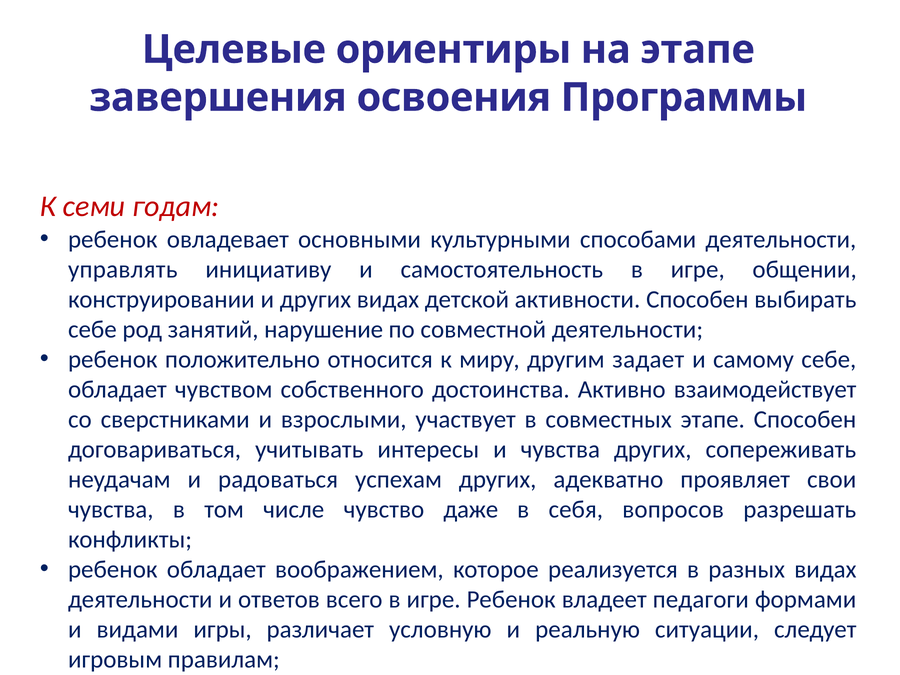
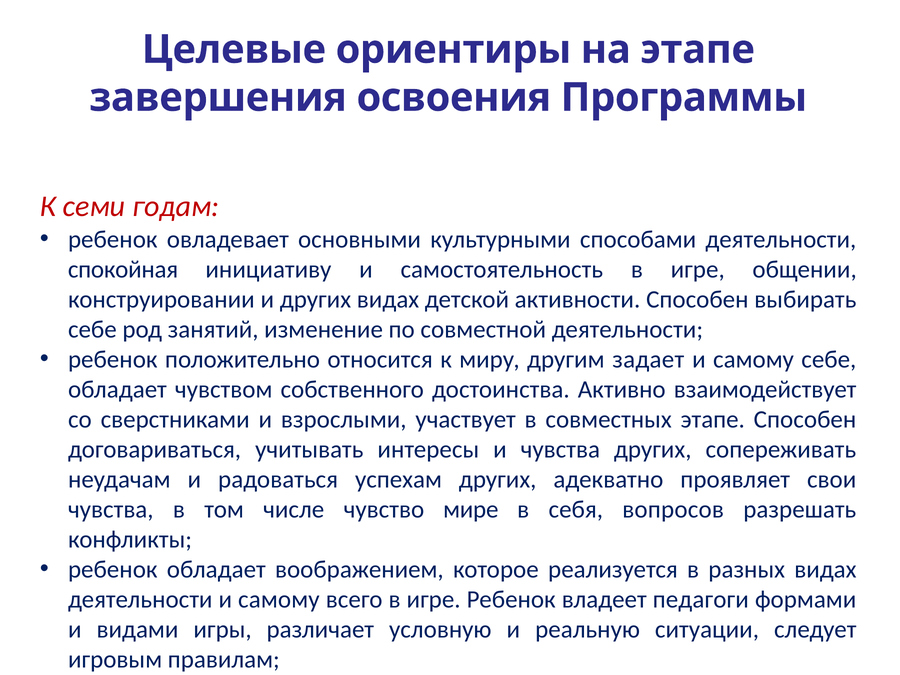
управлять: управлять -> спокойная (123, 269)
нарушение: нарушение -> изменение (324, 329)
даже: даже -> мире (471, 509)
деятельности и ответов: ответов -> самому (279, 599)
